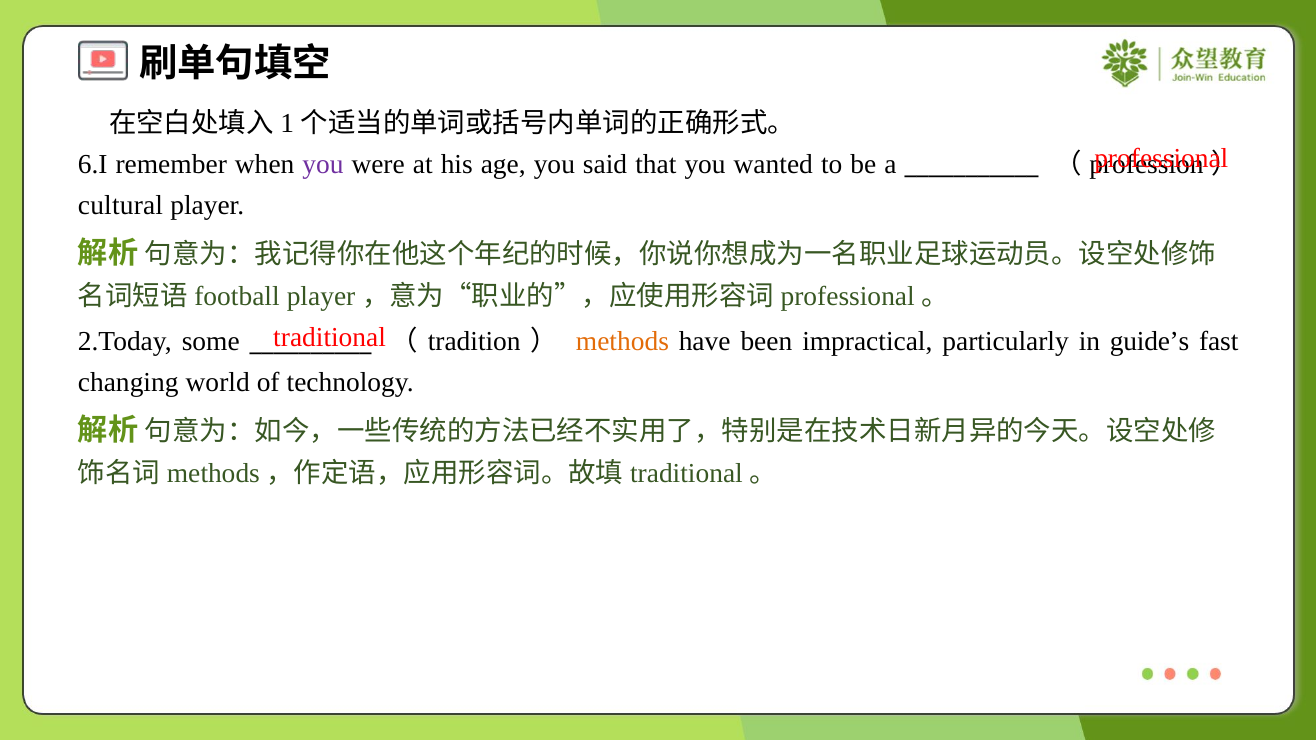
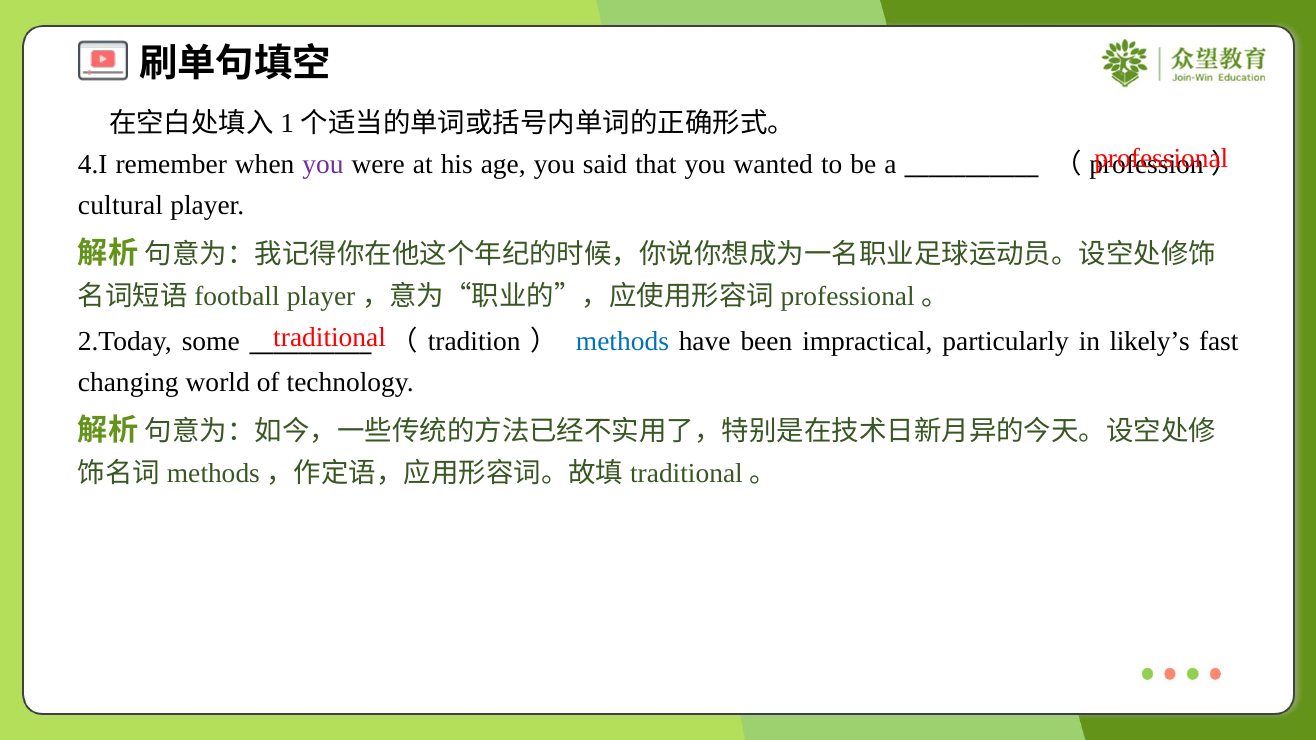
6.I: 6.I -> 4.I (93, 164)
methods colour: orange -> blue (622, 341)
guide’s: guide’s -> likely’s (1150, 341)
